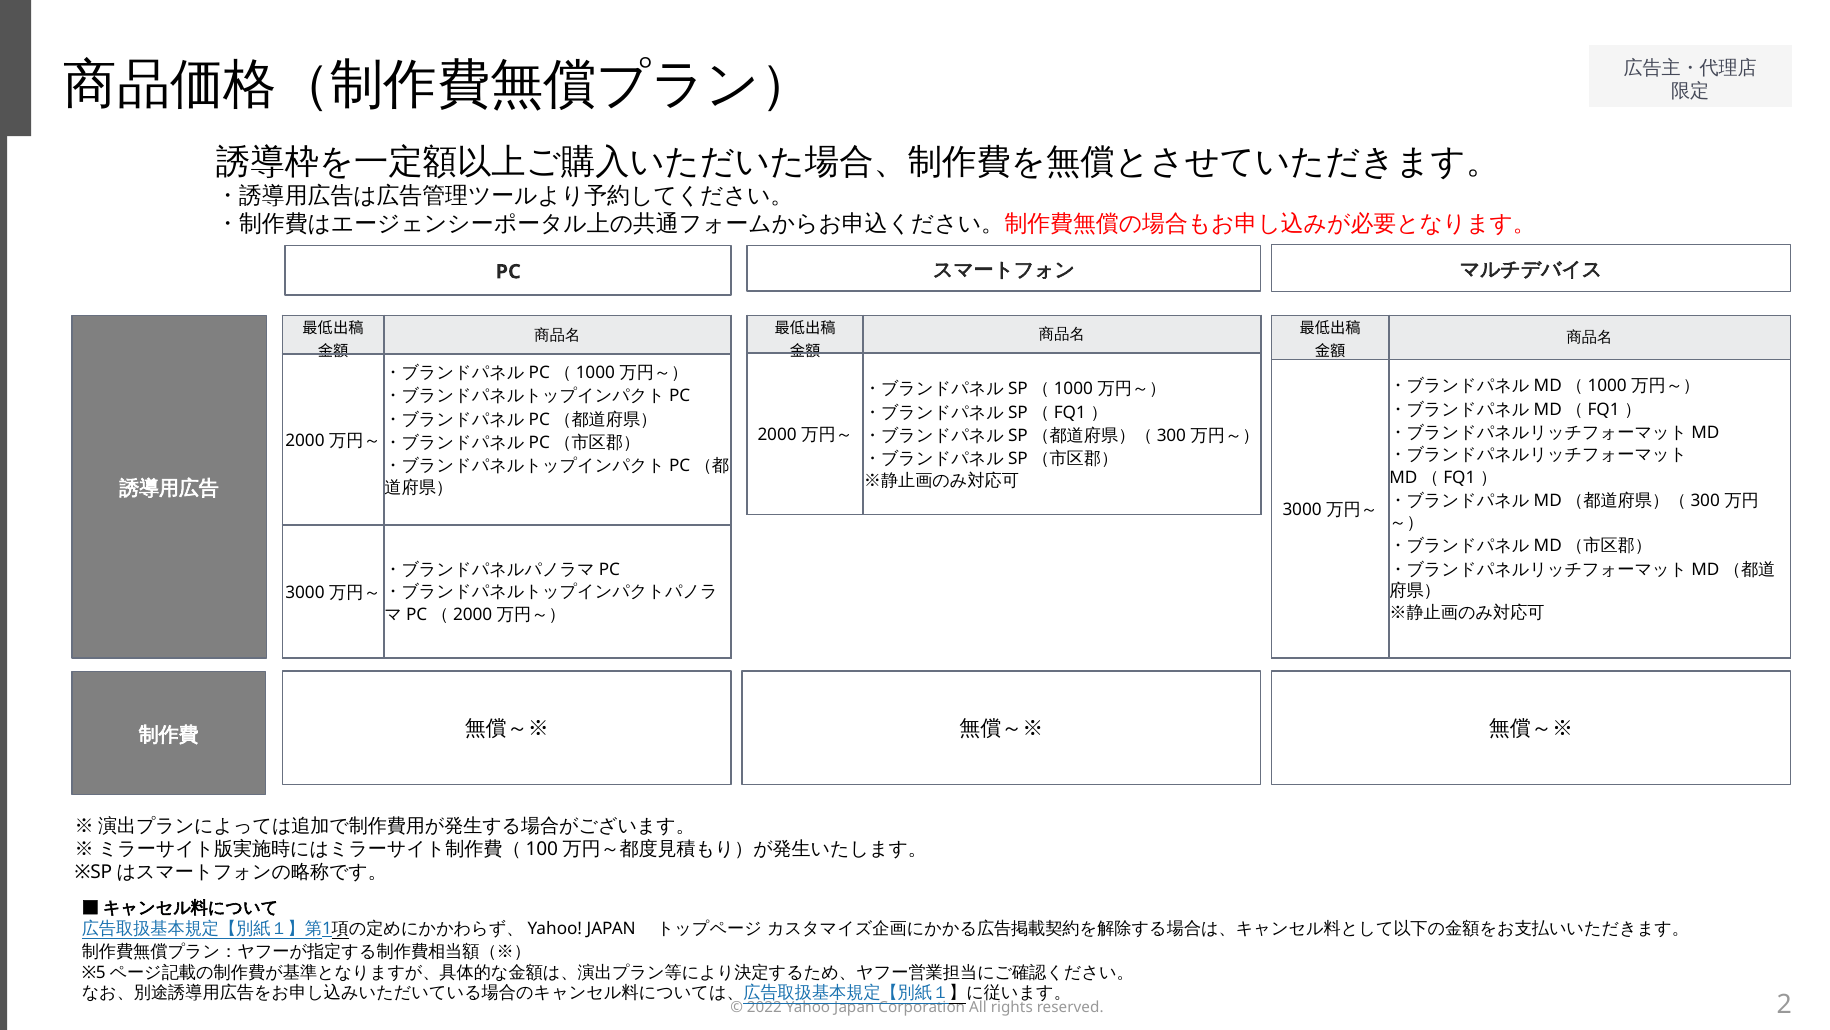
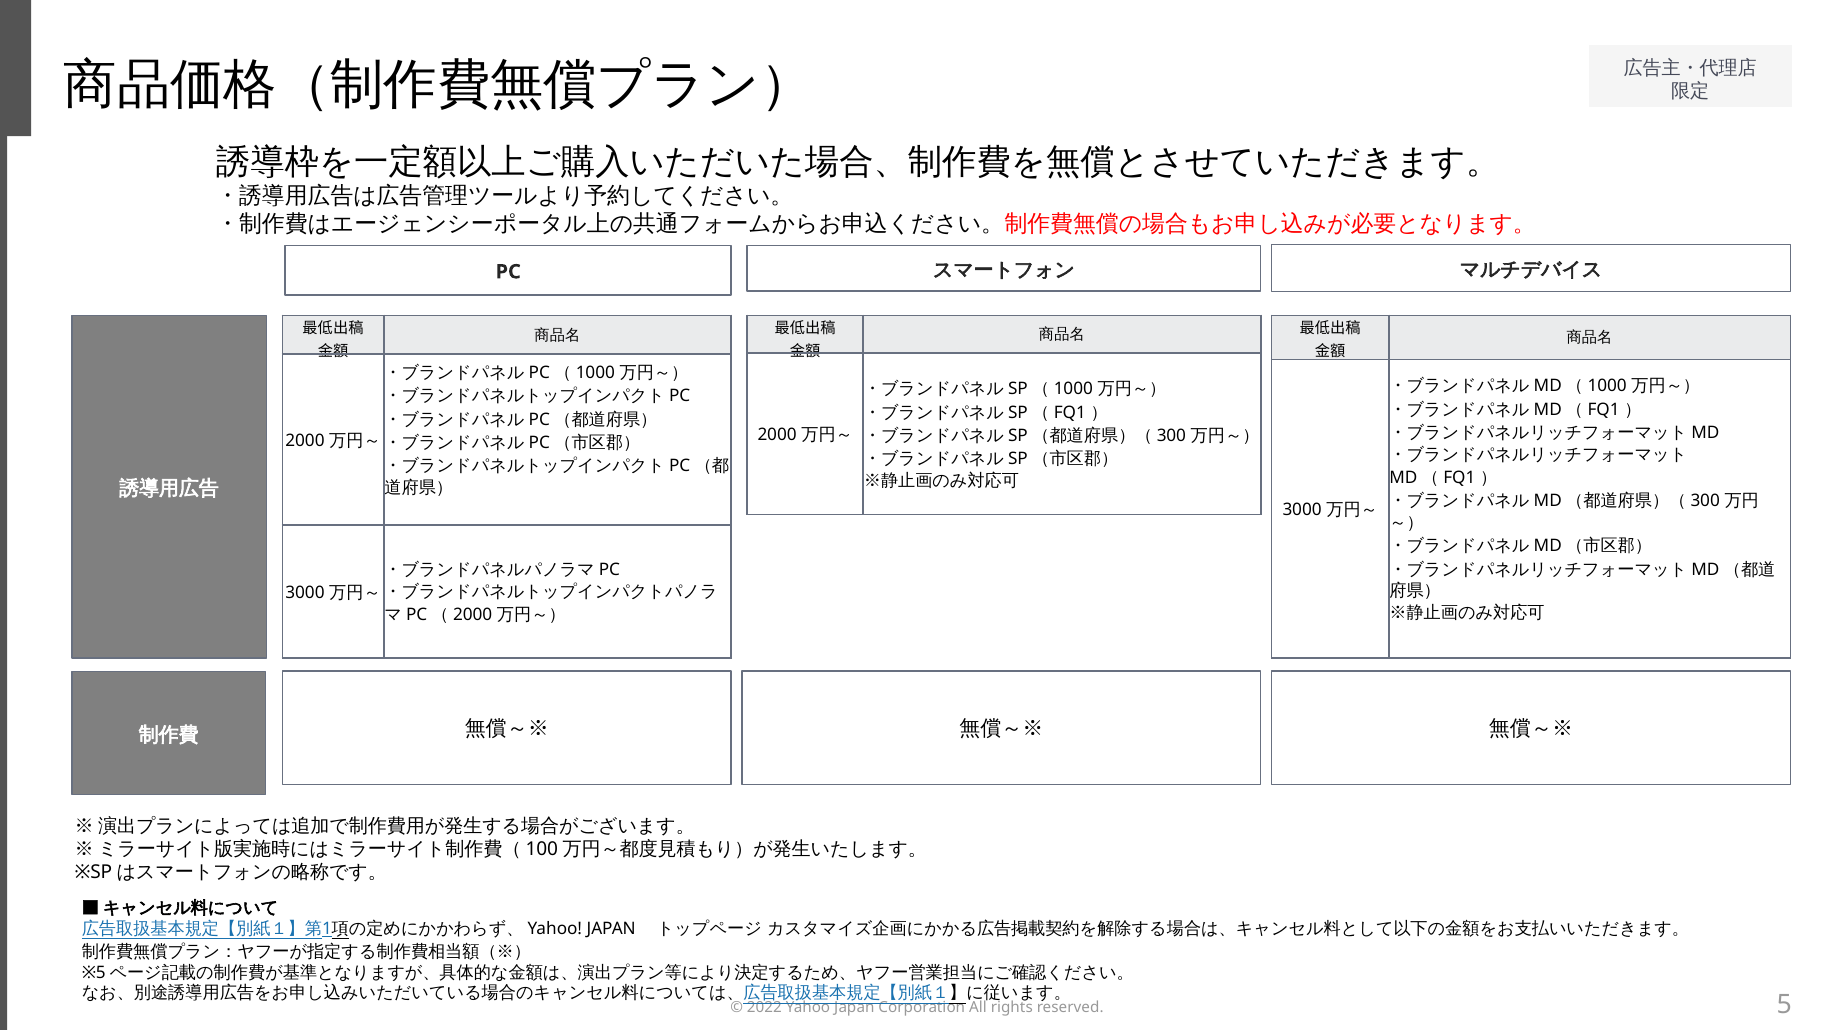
2: 2 -> 5 (1784, 1004)
